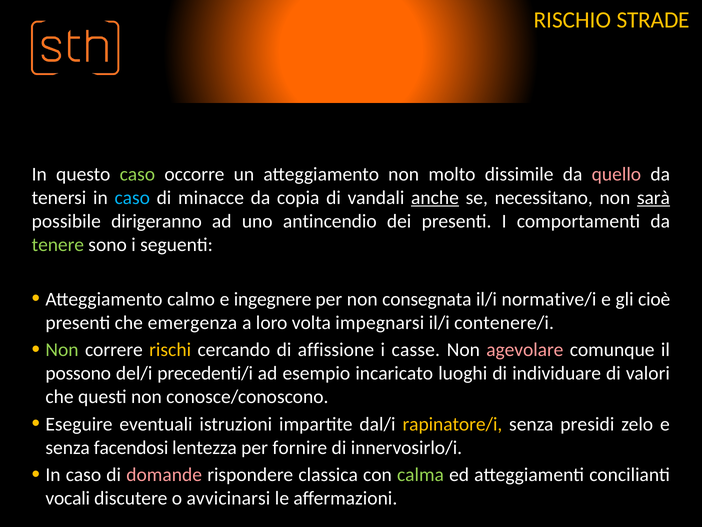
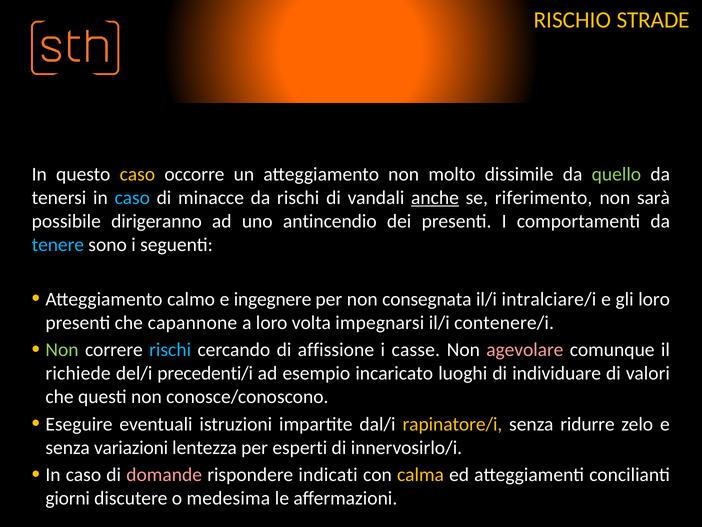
caso colour: light green -> yellow (137, 174)
quello colour: pink -> light green (616, 174)
da copia: copia -> rischi (298, 198)
necessitano: necessitano -> riferimento (544, 198)
sarà underline: present -> none (653, 198)
tenere colour: light green -> light blue (58, 244)
normative/i: normative/i -> intralciare/i (549, 299)
gli cioè: cioè -> loro (654, 299)
emergenza: emergenza -> capannone (192, 322)
rischi colour: yellow -> light blue (170, 350)
possono: possono -> richiede (78, 373)
presidi: presidi -> ridurre (587, 424)
facendosi: facendosi -> variazioni (131, 447)
fornire: fornire -> esperti (300, 447)
classica: classica -> indicati (328, 475)
calma colour: light green -> yellow (420, 475)
vocali: vocali -> giorni (68, 498)
avvicinarsi: avvicinarsi -> medesima (228, 498)
